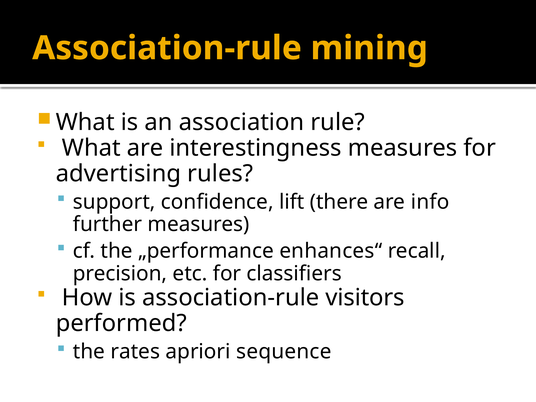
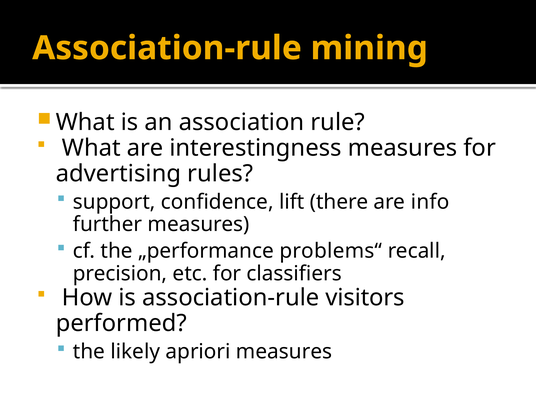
enhances“: enhances“ -> problems“ (331, 251)
rates: rates -> likely (135, 352)
apriori sequence: sequence -> measures (284, 352)
